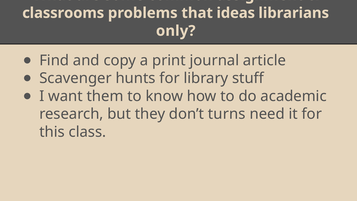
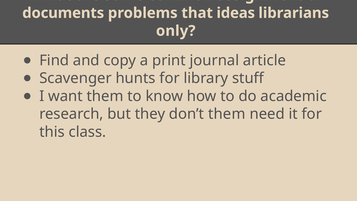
classrooms: classrooms -> documents (63, 13)
don’t turns: turns -> them (227, 114)
